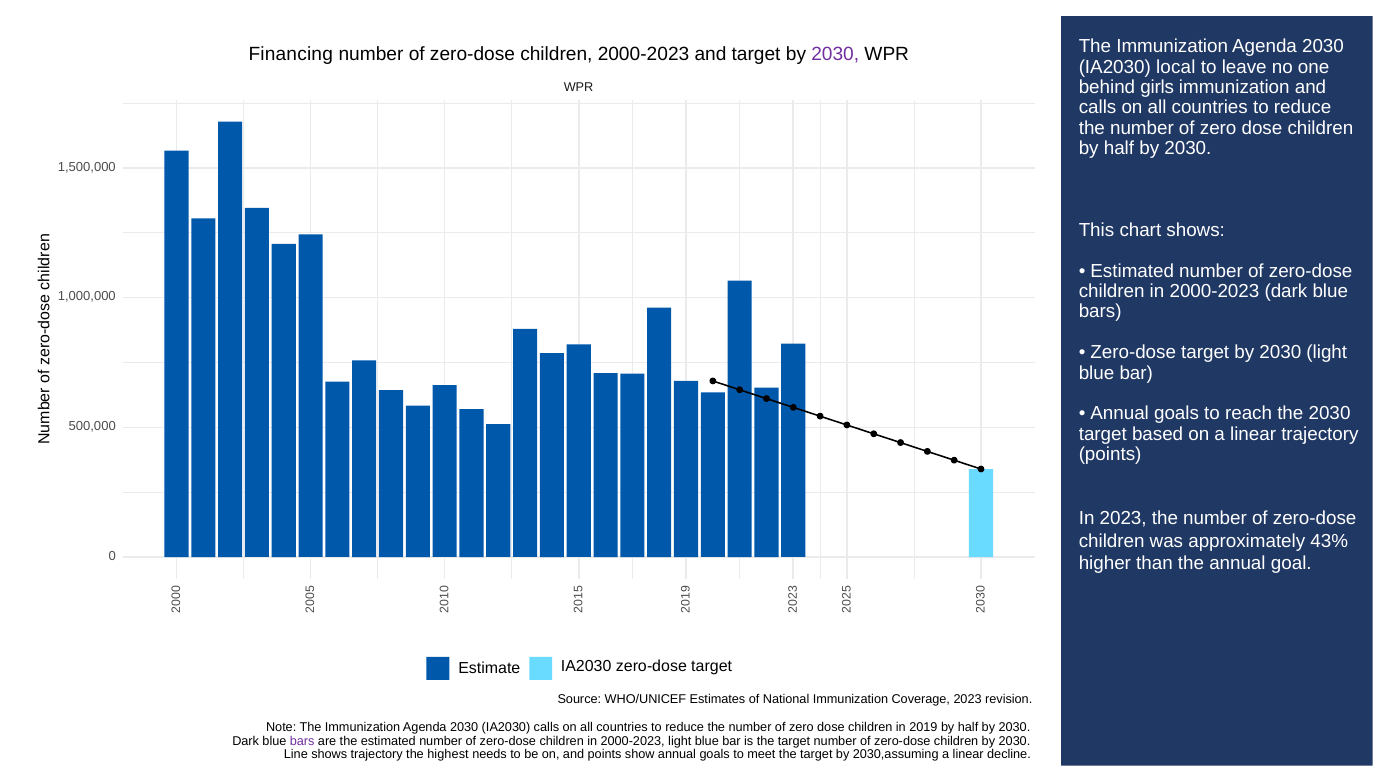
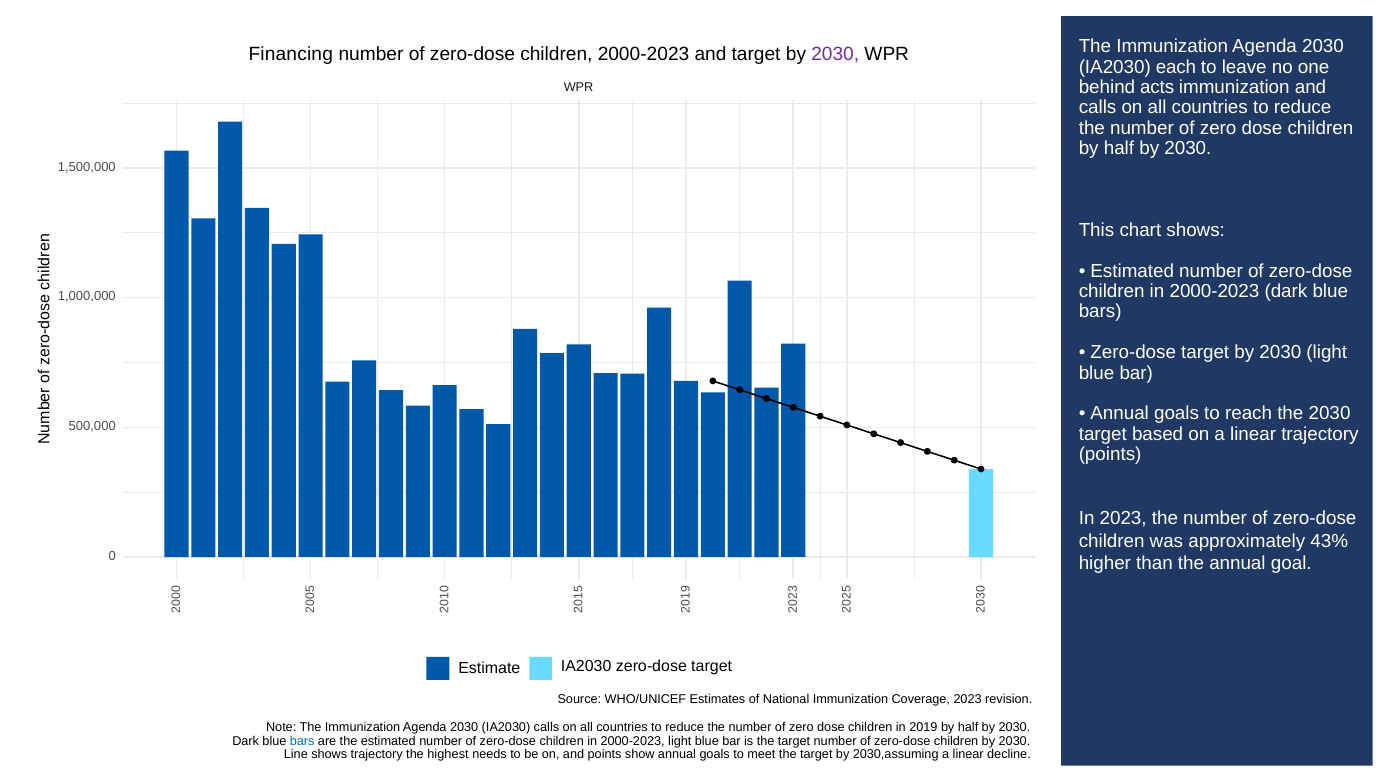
local: local -> each (1176, 67)
girls: girls -> acts (1157, 87)
bars colour: purple -> blue (302, 741)
